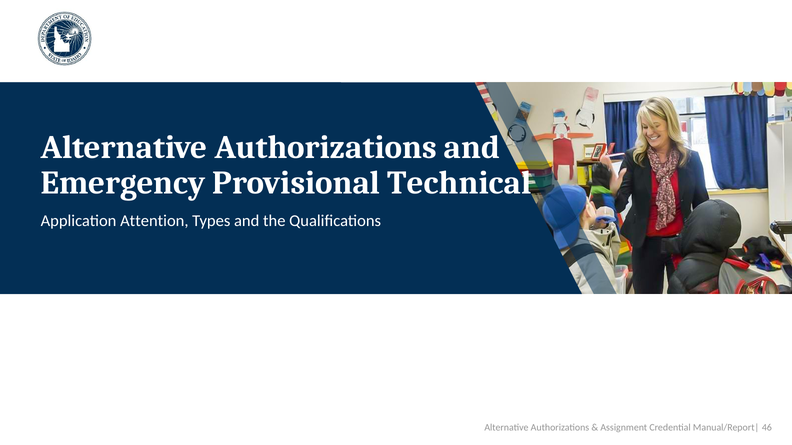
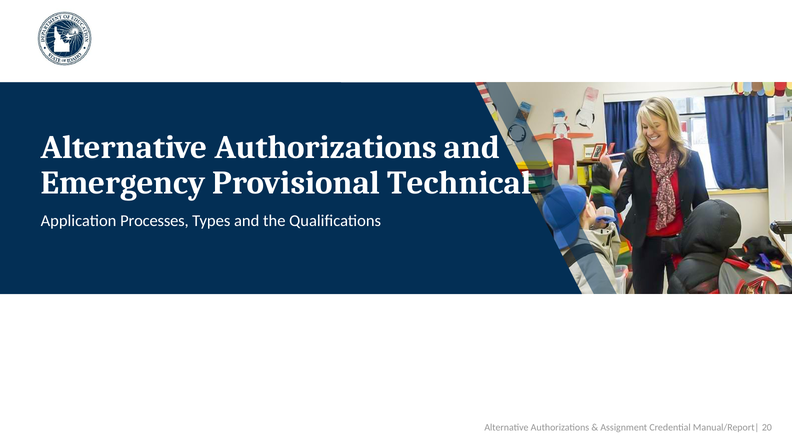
Attention: Attention -> Processes (154, 221)
46: 46 -> 20 (767, 428)
